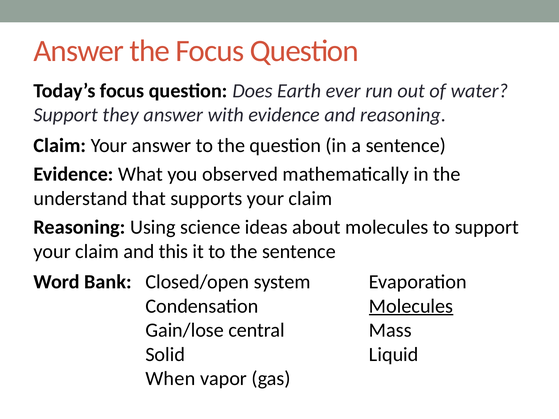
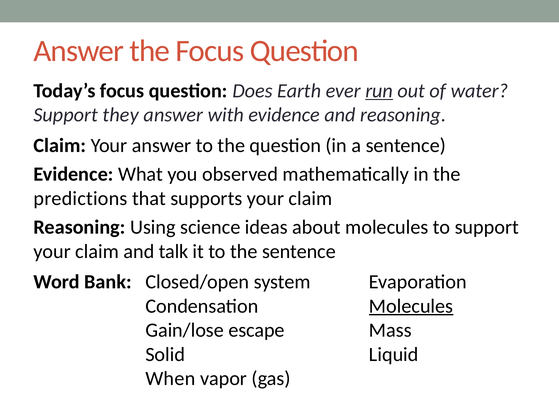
run underline: none -> present (379, 91)
understand: understand -> predictions (80, 199)
this: this -> talk (173, 252)
central: central -> escape (257, 330)
